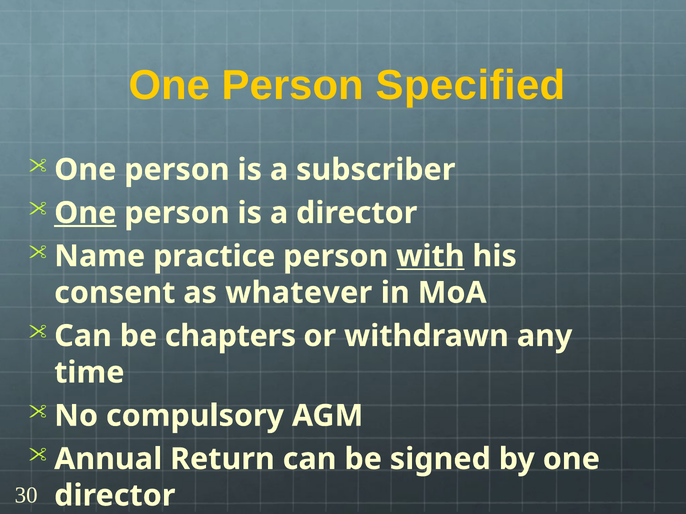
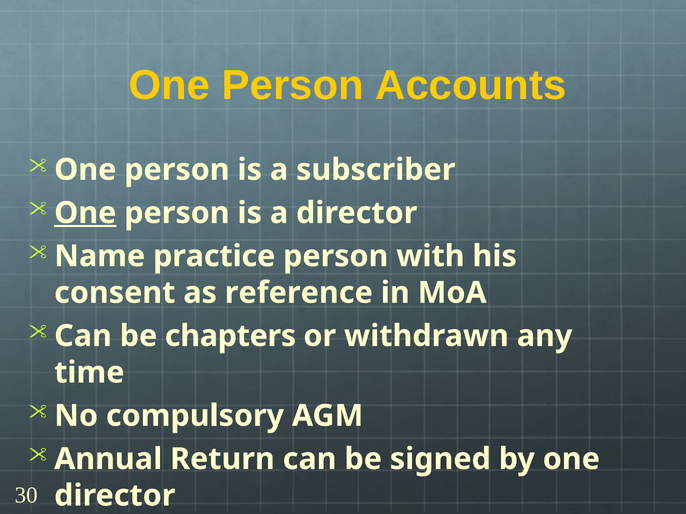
Specified: Specified -> Accounts (471, 85)
with underline: present -> none (430, 256)
whatever: whatever -> reference (299, 293)
